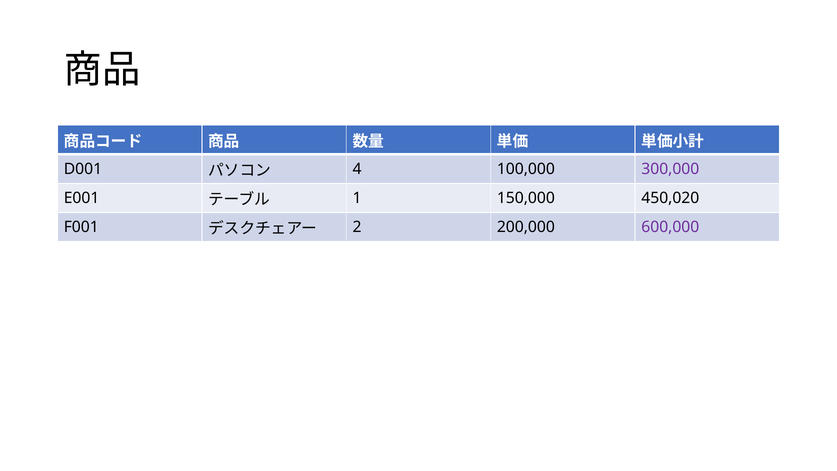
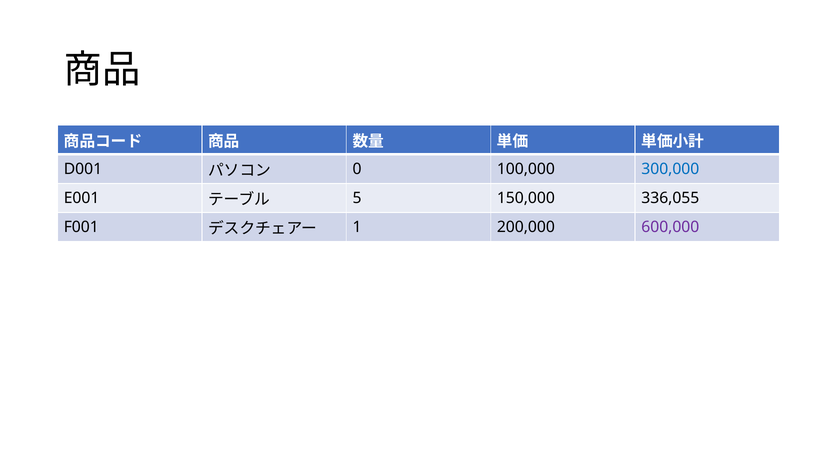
4: 4 -> 0 (357, 169)
300,000 colour: purple -> blue (670, 169)
1: 1 -> 5 (357, 198)
450,020: 450,020 -> 336,055 (670, 198)
2: 2 -> 1 (357, 227)
